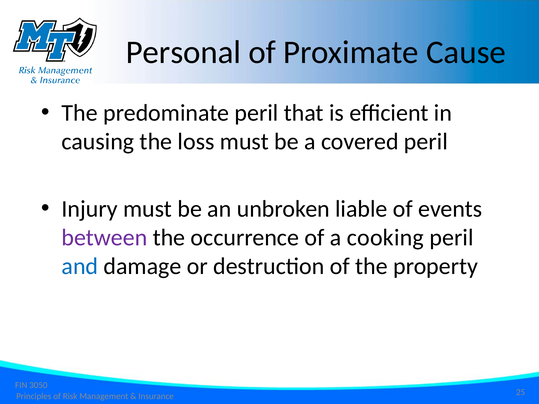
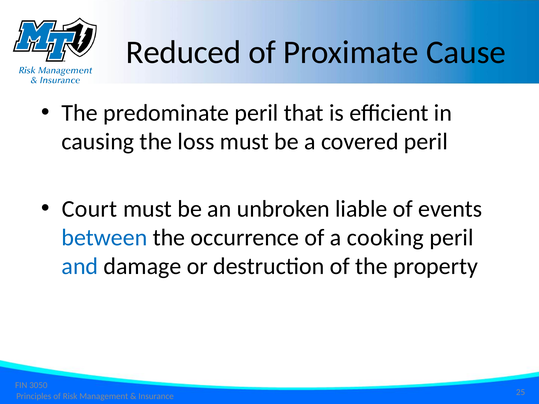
Personal: Personal -> Reduced (183, 52)
Injury: Injury -> Court (89, 209)
between colour: purple -> blue (104, 238)
